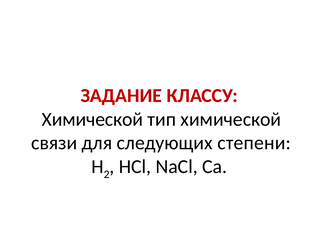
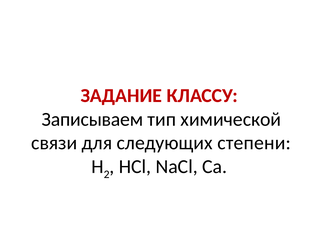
Химической: Химической -> Записываем (92, 119)
